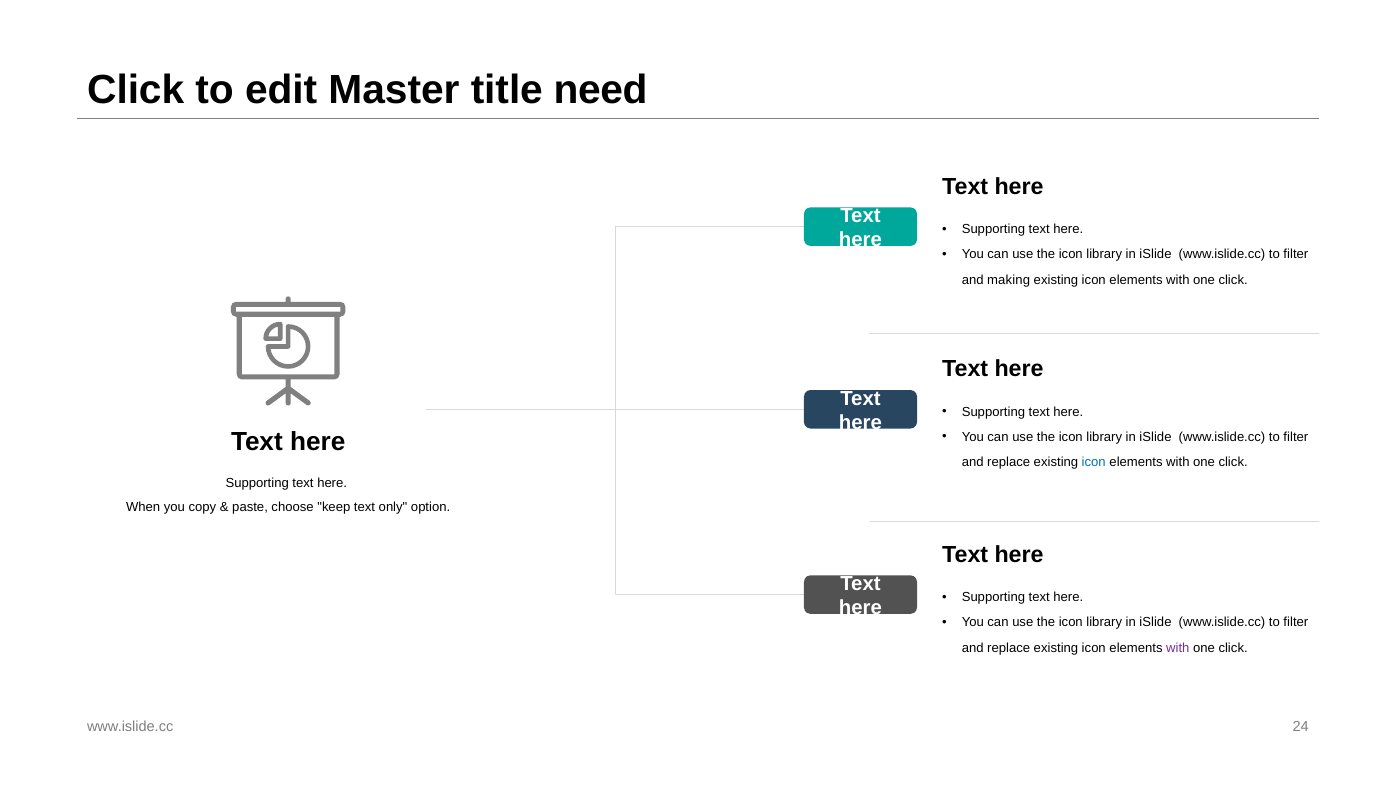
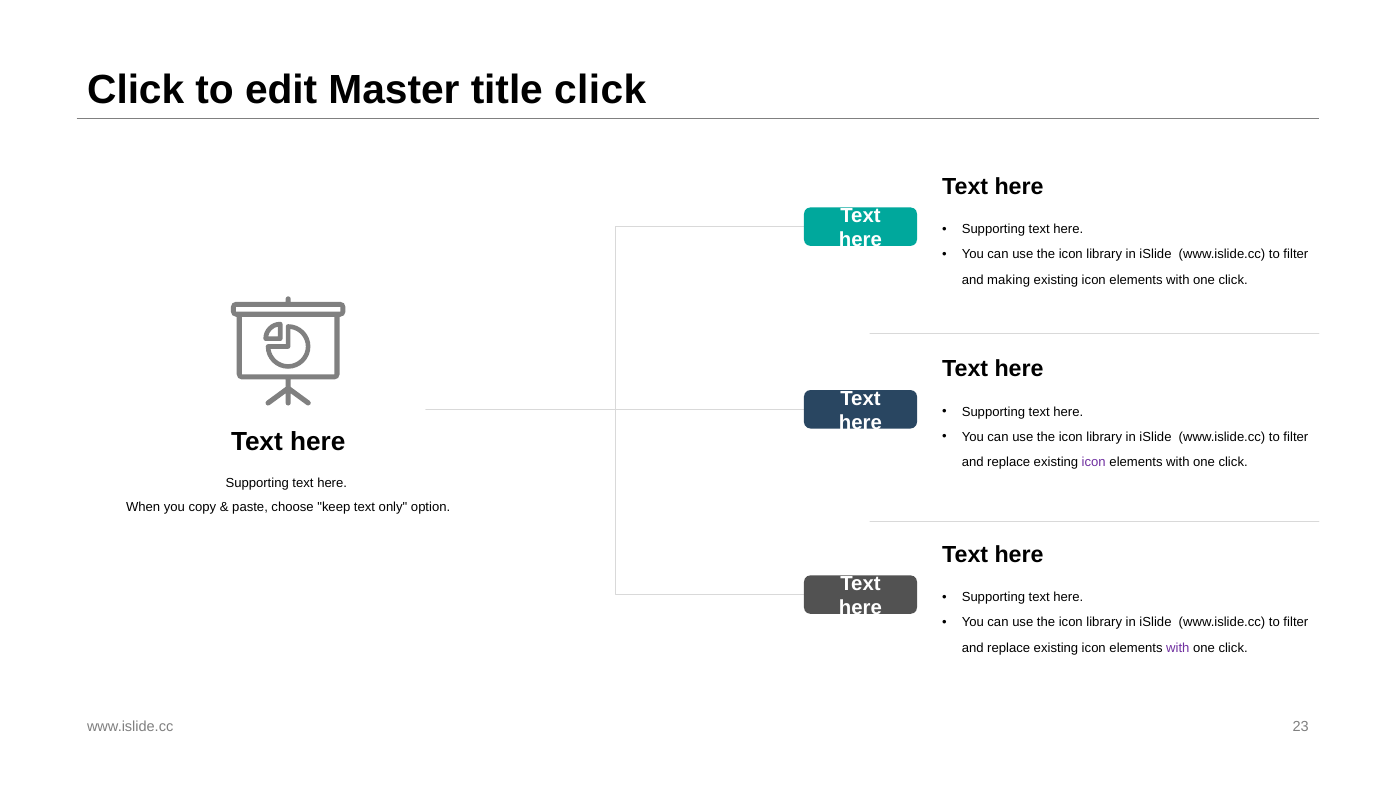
title need: need -> click (600, 90)
icon colour: blue -> purple (1094, 463)
24: 24 -> 23 (1301, 727)
